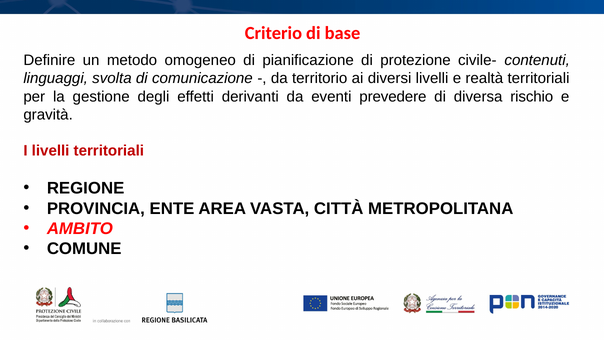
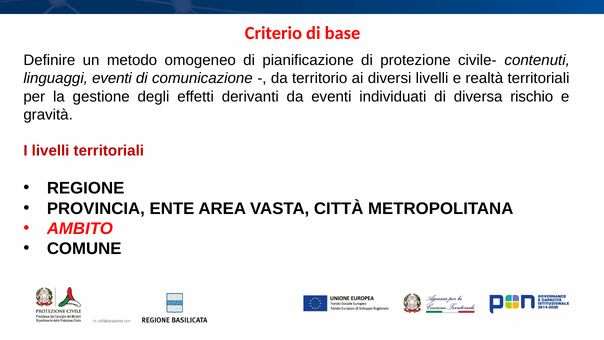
linguaggi svolta: svolta -> eventi (112, 78)
prevedere: prevedere -> individuati (393, 96)
